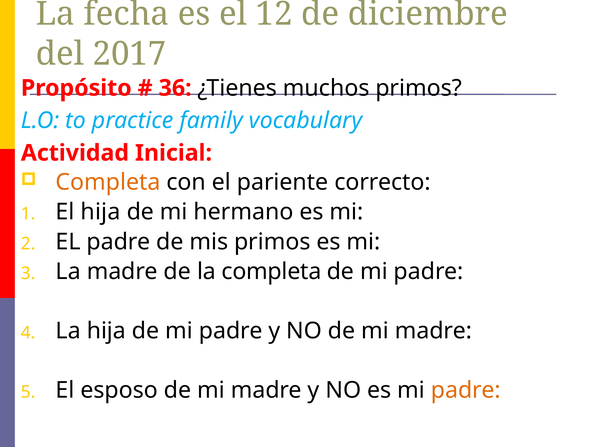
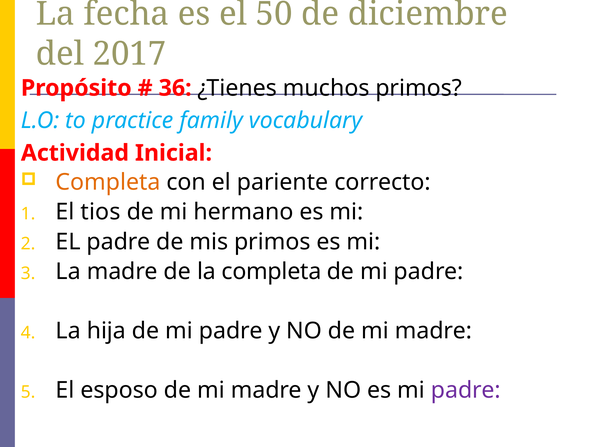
12: 12 -> 50 (274, 14)
El hija: hija -> tios (100, 212)
padre colour: orange -> purple (466, 390)
